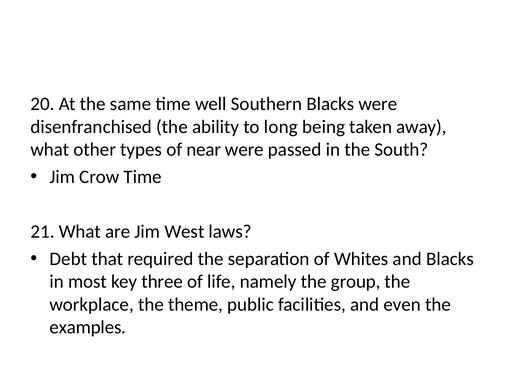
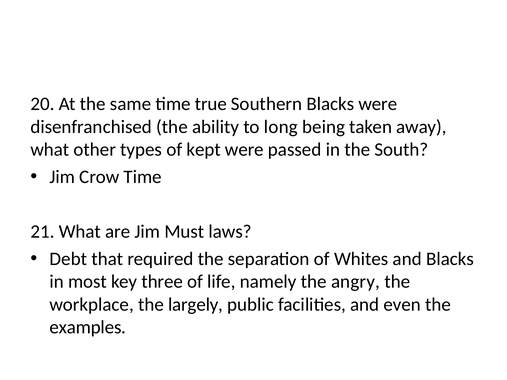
well: well -> true (211, 104)
near: near -> kept (204, 150)
West: West -> Must (184, 232)
group: group -> angry (355, 282)
theme: theme -> largely (196, 305)
